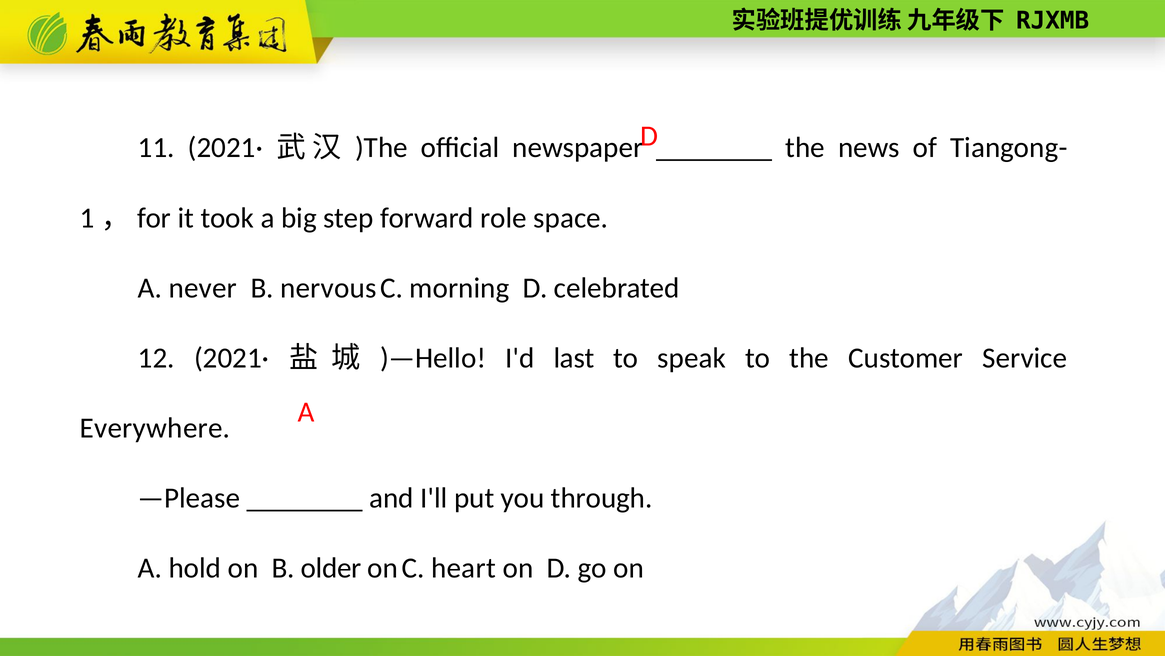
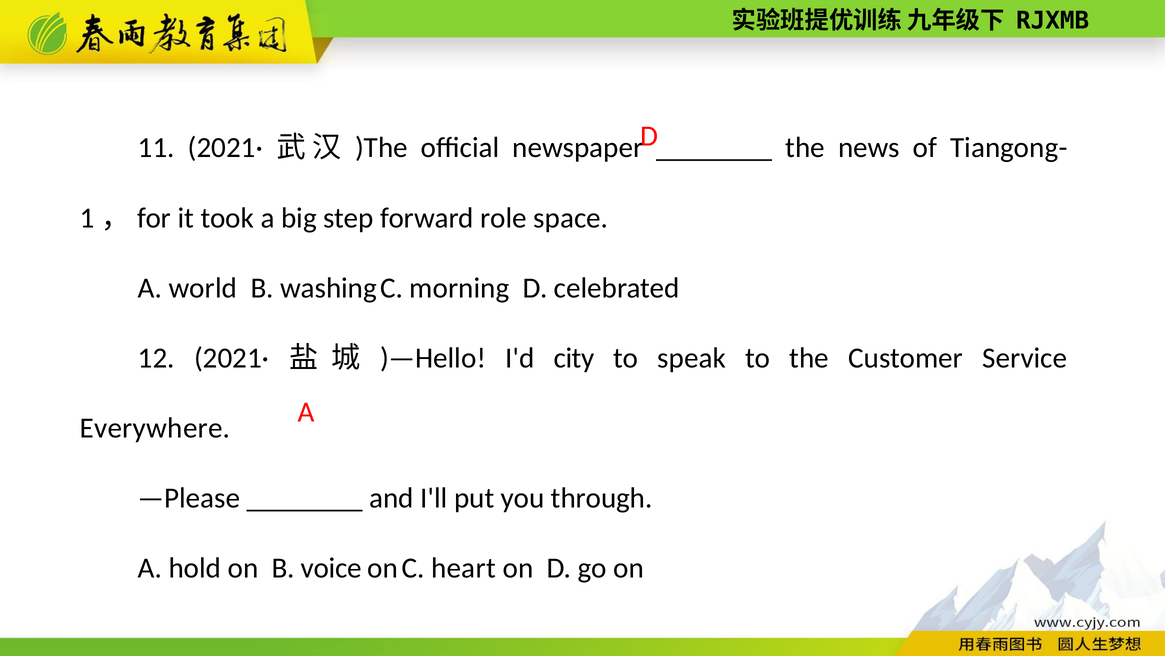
never: never -> world (203, 288)
nervous: nervous -> washing (328, 288)
last: last -> city (574, 358)
older: older -> voice (331, 567)
